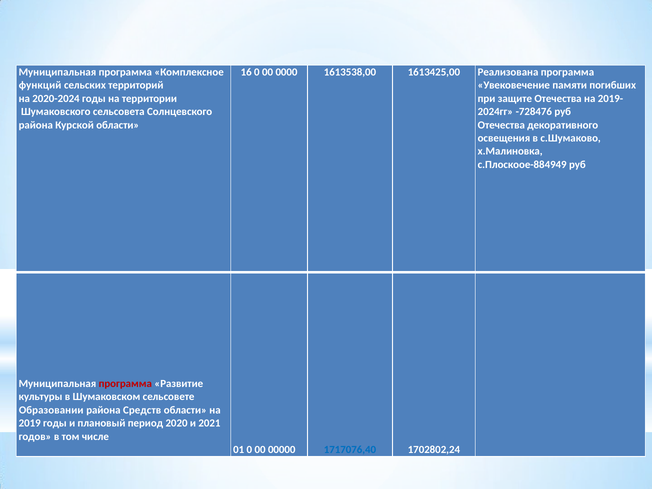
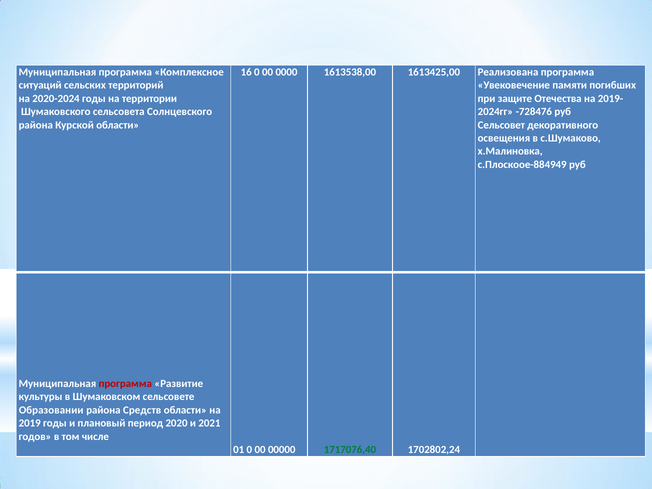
функций: функций -> ситуаций (40, 85)
Отечества: Отечества -> Сельсовет (501, 125)
1717076,40 colour: blue -> green (350, 450)
